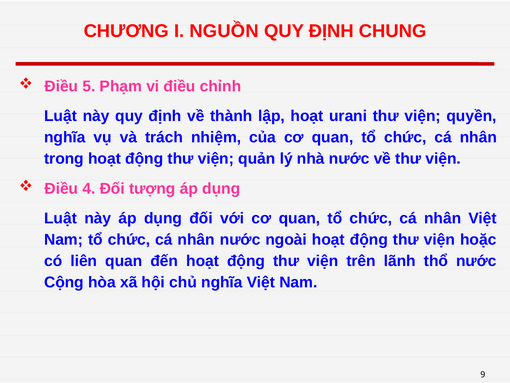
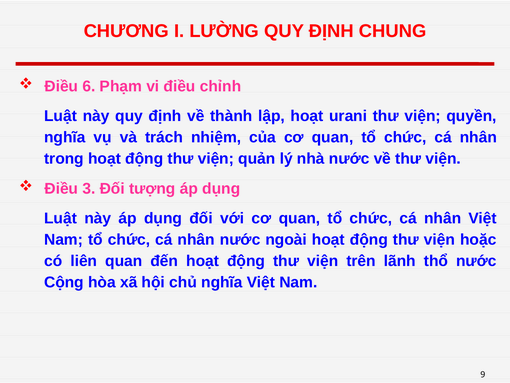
NGUỒN: NGUỒN -> LƯỜNG (224, 31)
5: 5 -> 6 (89, 86)
4: 4 -> 3 (89, 188)
